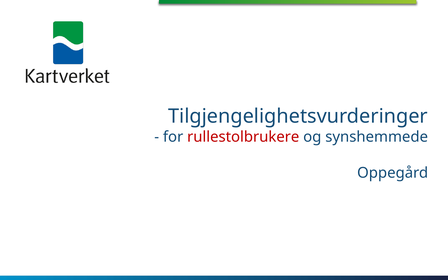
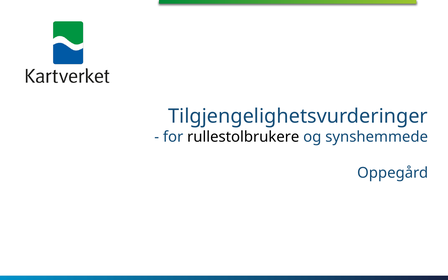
rullestolbrukere colour: red -> black (243, 137)
